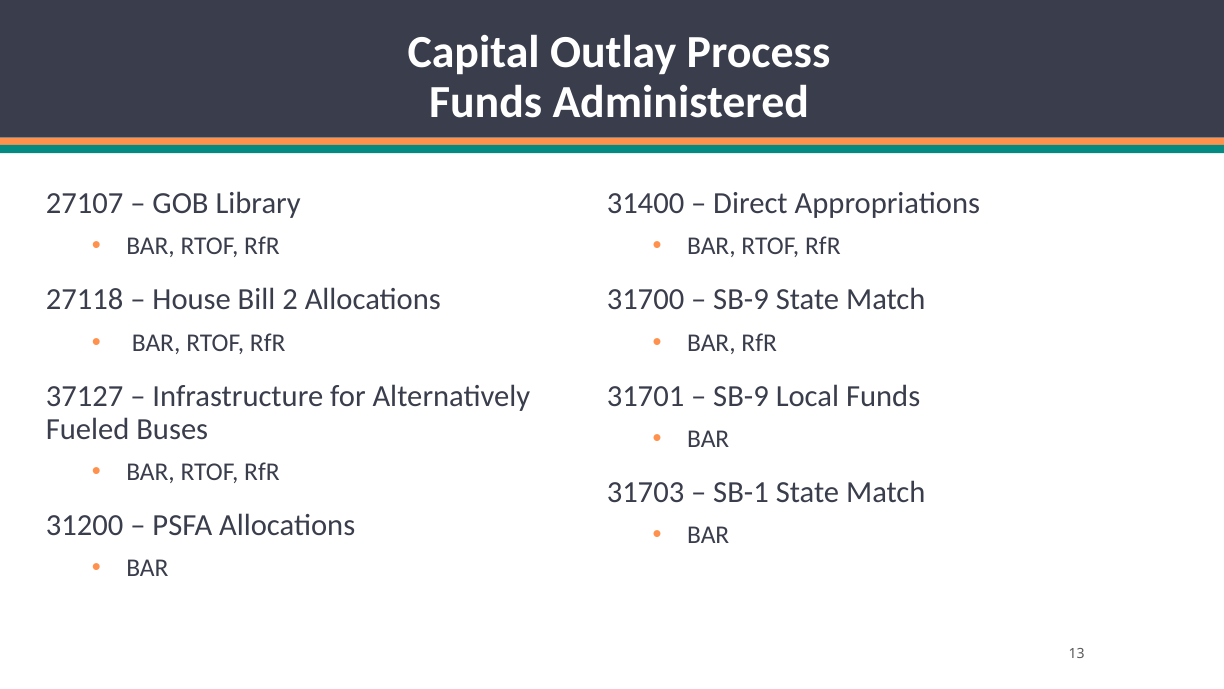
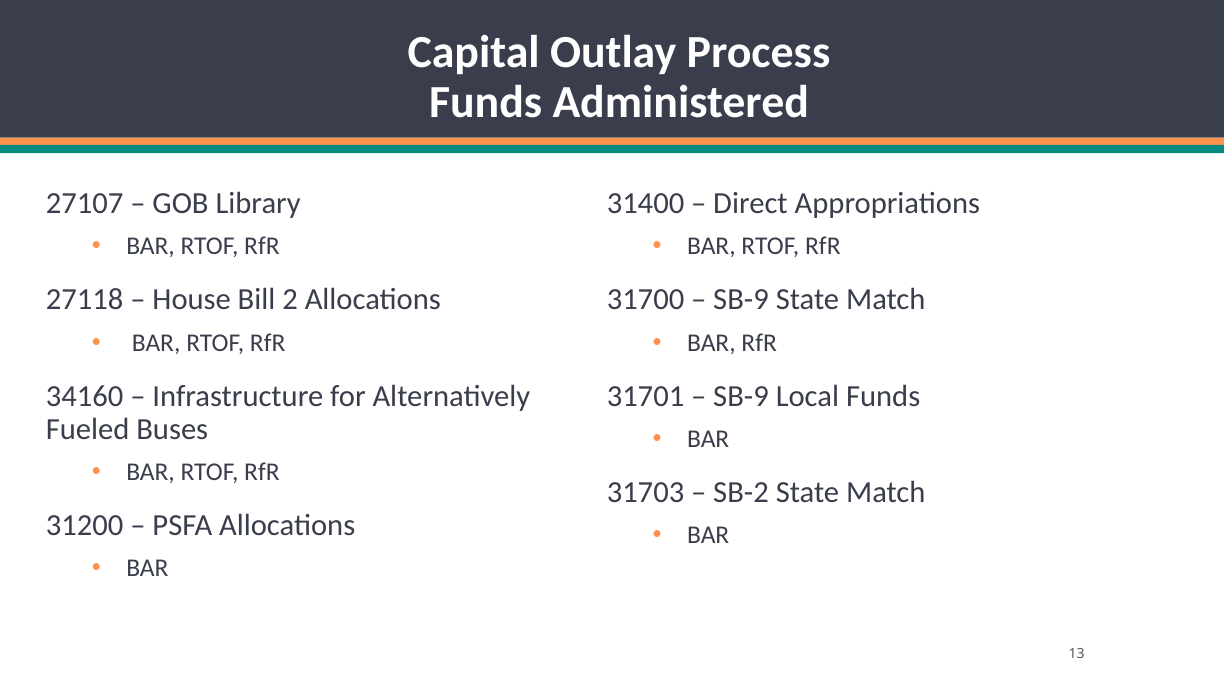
37127: 37127 -> 34160 (85, 396)
SB-1: SB-1 -> SB-2 (741, 492)
